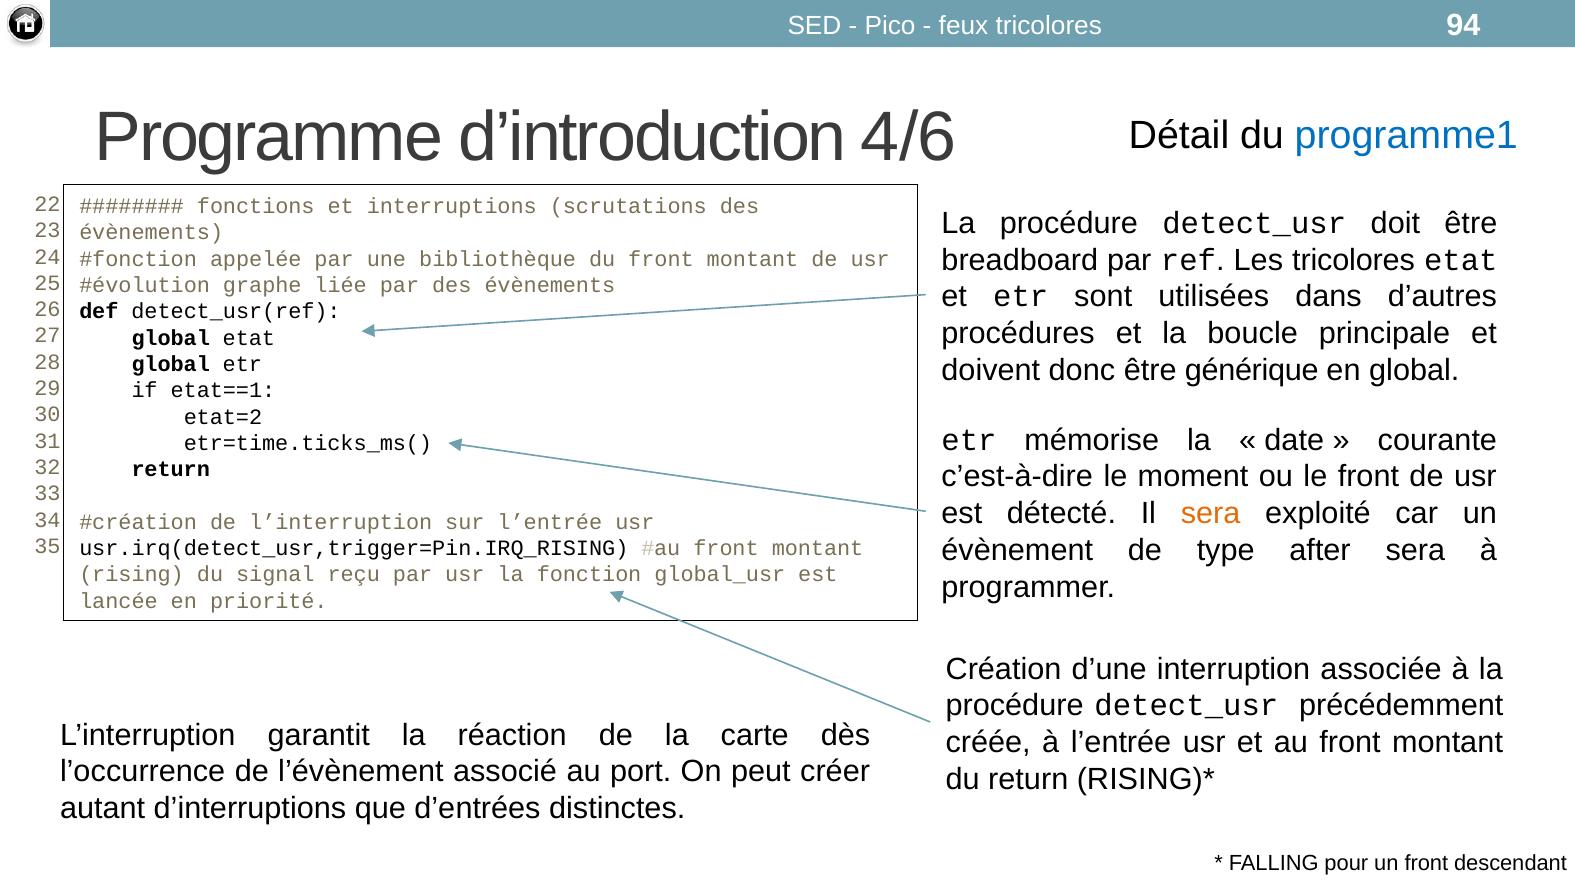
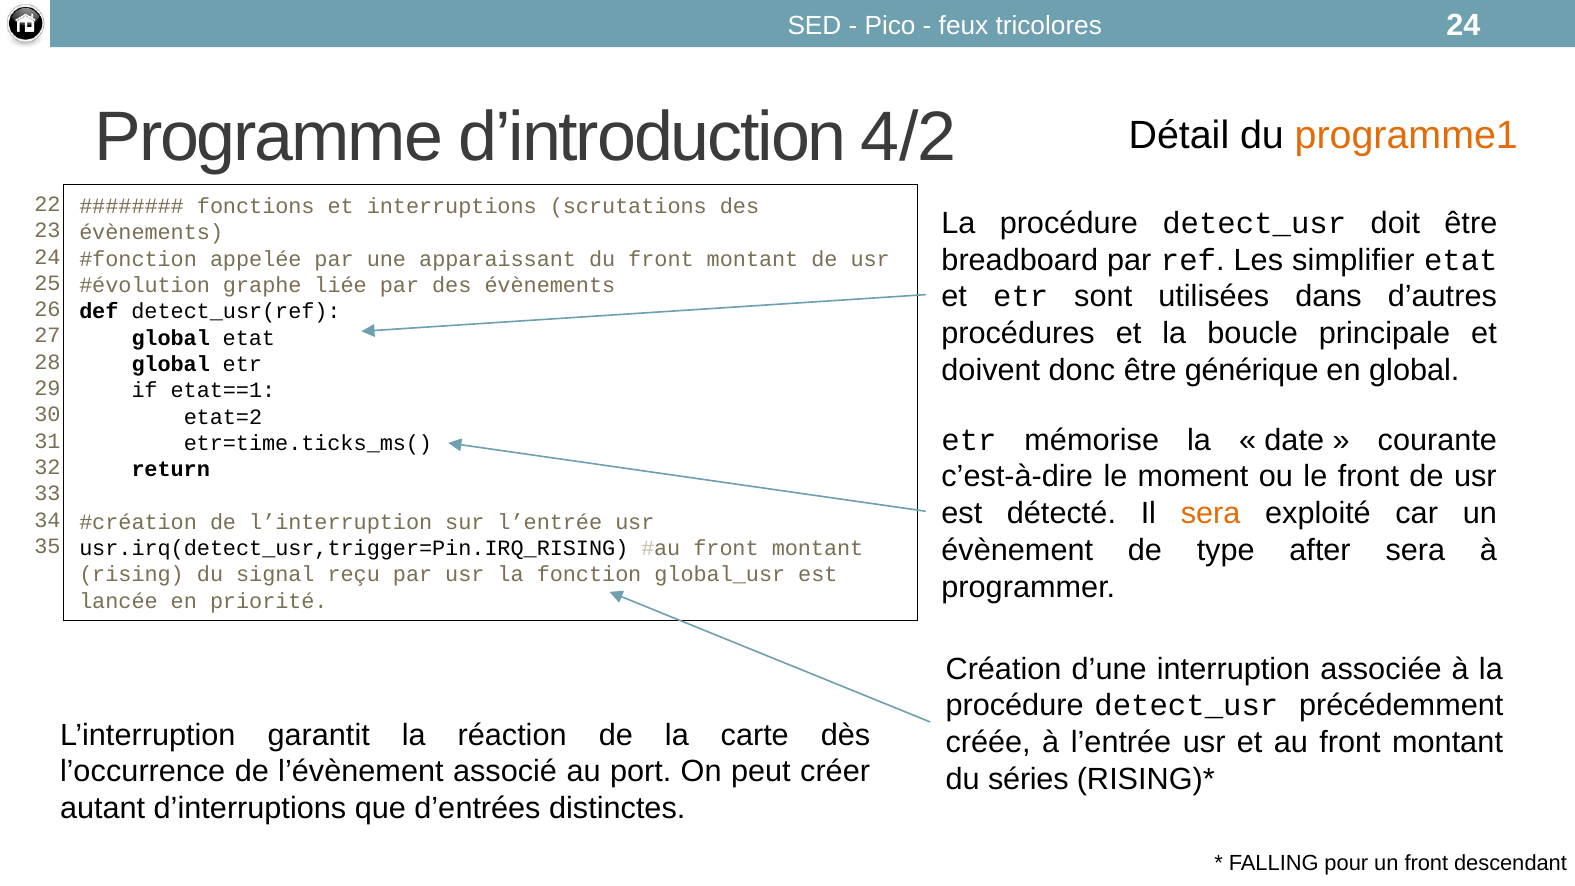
tricolores 94: 94 -> 24 (1463, 26)
4/6: 4/6 -> 4/2 (909, 138)
programme1 colour: blue -> orange (1406, 135)
Les tricolores: tricolores -> simplifier (1353, 260)
bibliothèque: bibliothèque -> apparaissant (498, 259)
du return: return -> séries (1028, 779)
